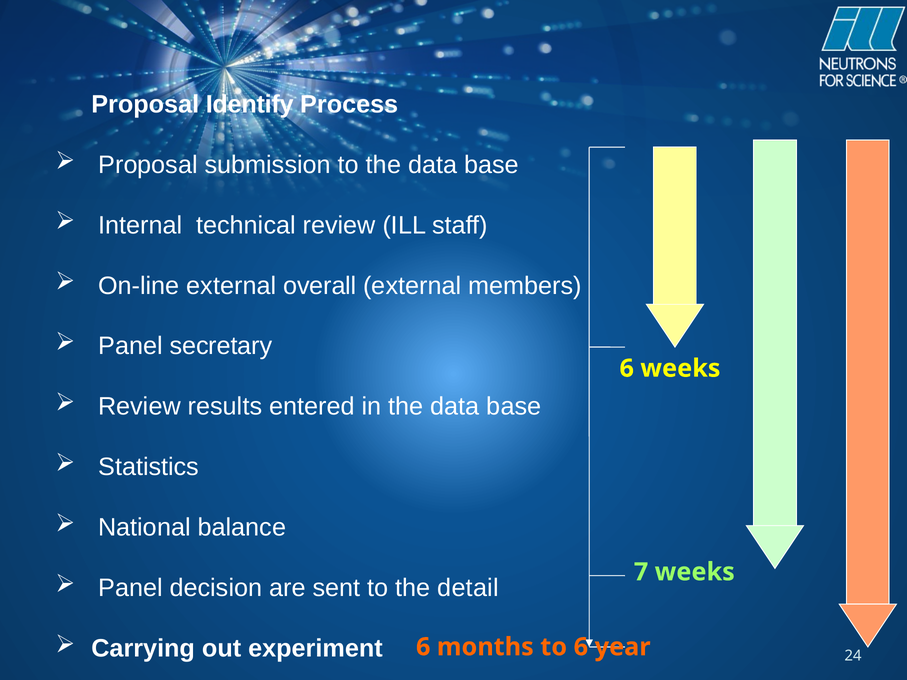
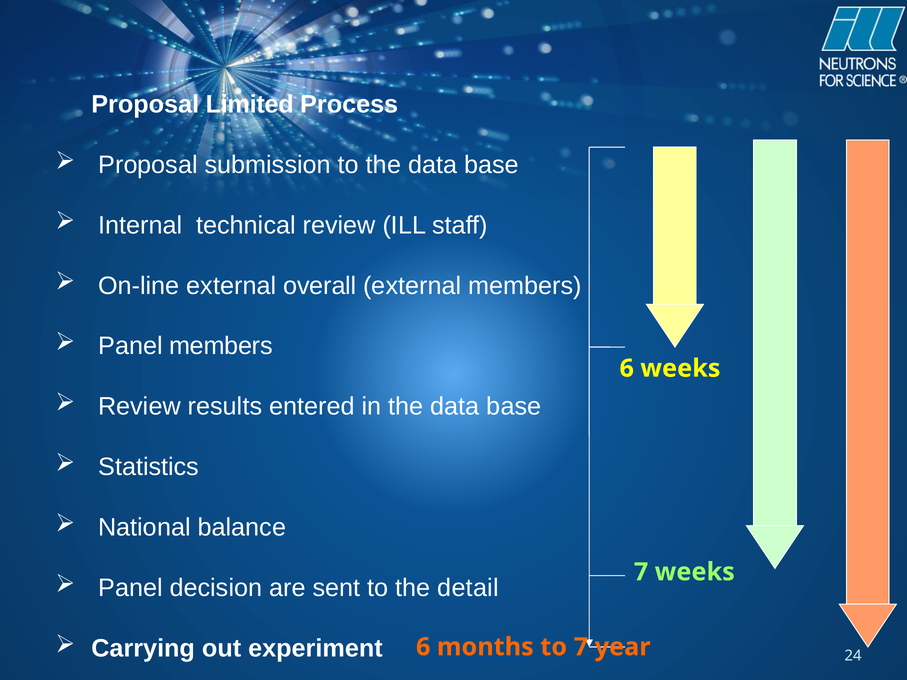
Identify: Identify -> Limited (250, 104)
Panel secretary: secretary -> members (221, 346)
to 6: 6 -> 7 (581, 647)
